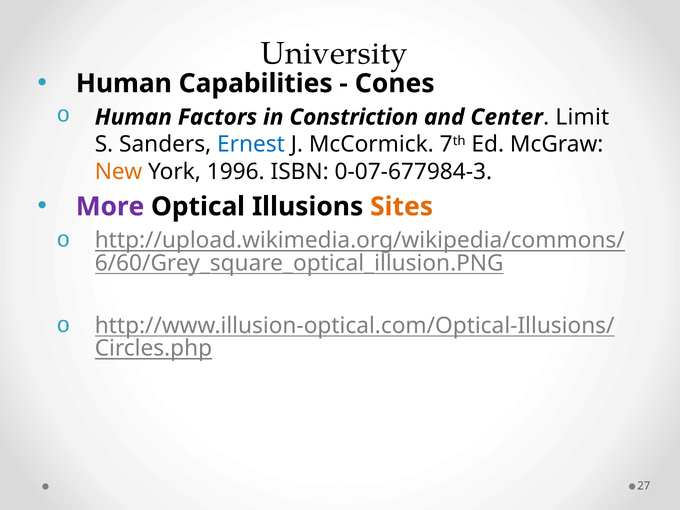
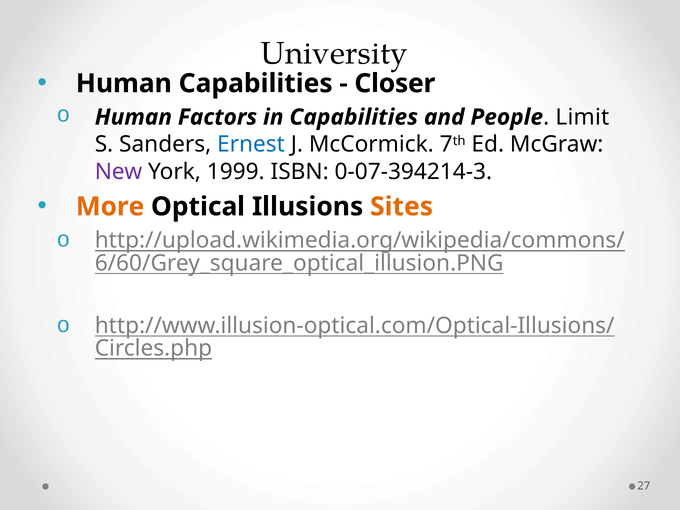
Cones: Cones -> Closer (395, 83)
in Constriction: Constriction -> Capabilities (354, 117)
Center: Center -> People (507, 117)
New colour: orange -> purple (119, 172)
1996: 1996 -> 1999 (236, 172)
0-07-677984-3: 0-07-677984-3 -> 0-07-394214-3 (413, 172)
More colour: purple -> orange (110, 207)
